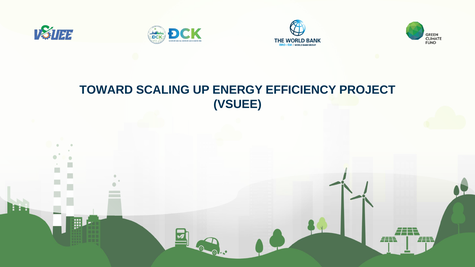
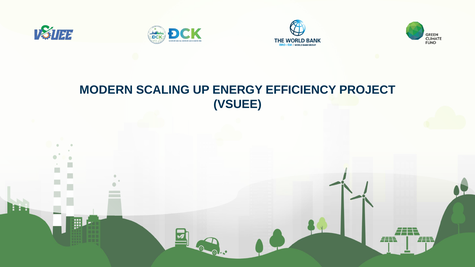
TOWARD: TOWARD -> MODERN (106, 90)
